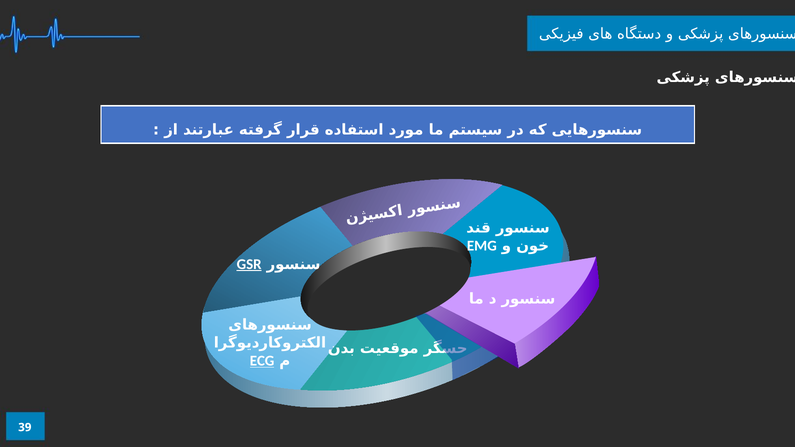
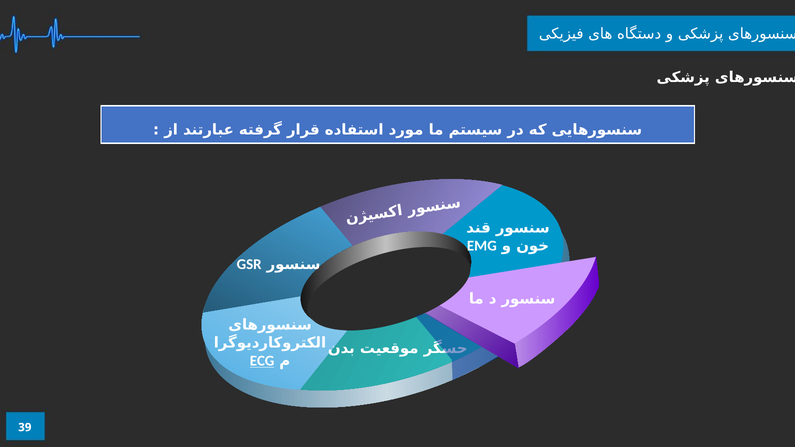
GSR underline: present -> none (249, 264)
